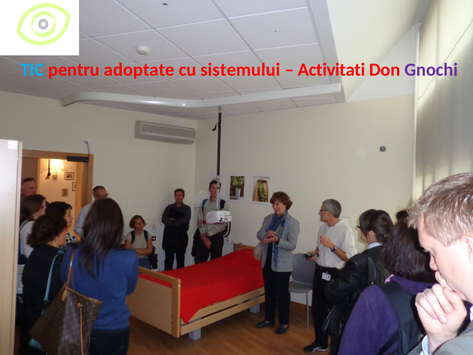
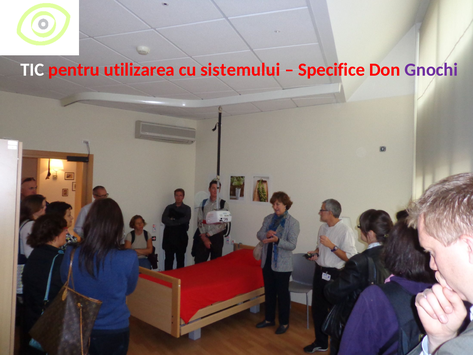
TIC colour: light blue -> white (32, 70)
adoptate: adoptate -> utilizarea (139, 70)
Activitati: Activitati -> Specifice (332, 70)
